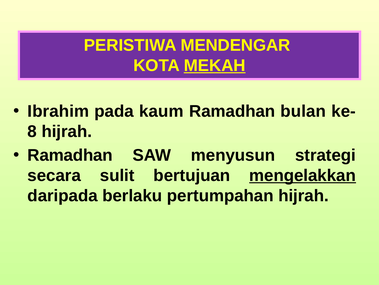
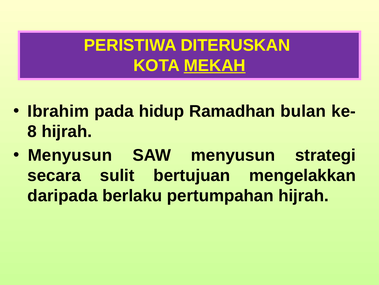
MENDENGAR: MENDENGAR -> DITERUSKAN (235, 45)
kaum: kaum -> hidup (162, 111)
Ramadhan: Ramadhan -> Menyusun (70, 155)
mengelakkan underline: present -> none (303, 175)
